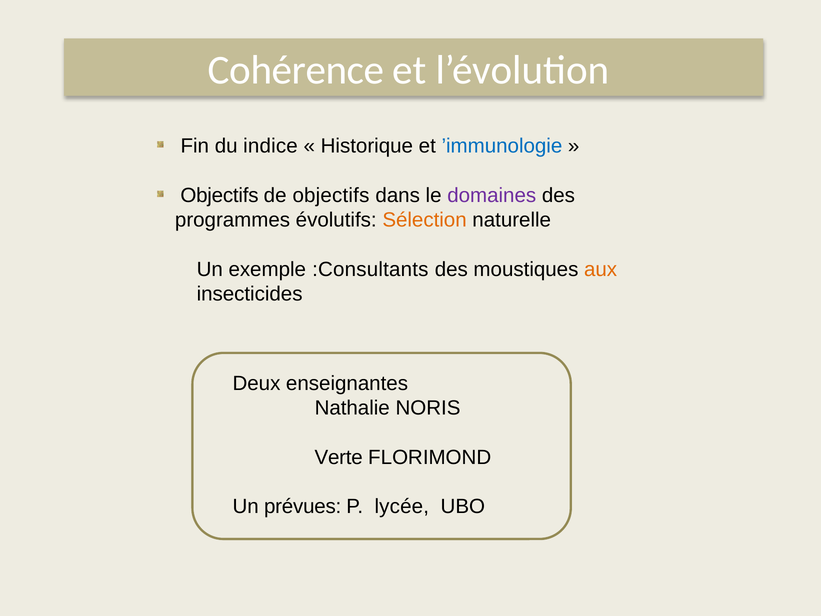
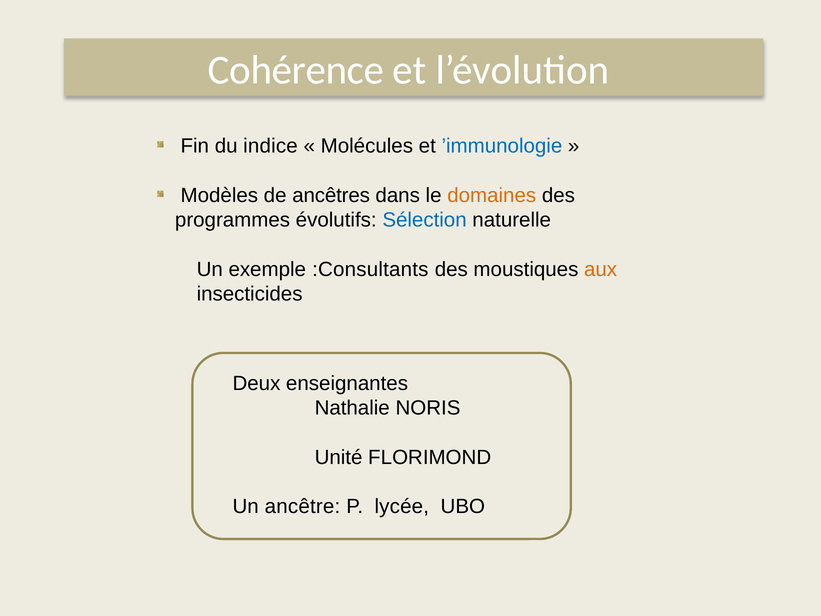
Historique: Historique -> Molécules (367, 146)
Objectifs: Objectifs -> Modèles (219, 195)
de objectifs: objectifs -> ancêtres (331, 195)
domaines colour: purple -> orange (492, 195)
Sélection colour: orange -> blue (425, 220)
Verte: Verte -> Unité (339, 457)
prévues: prévues -> ancêtre (302, 507)
